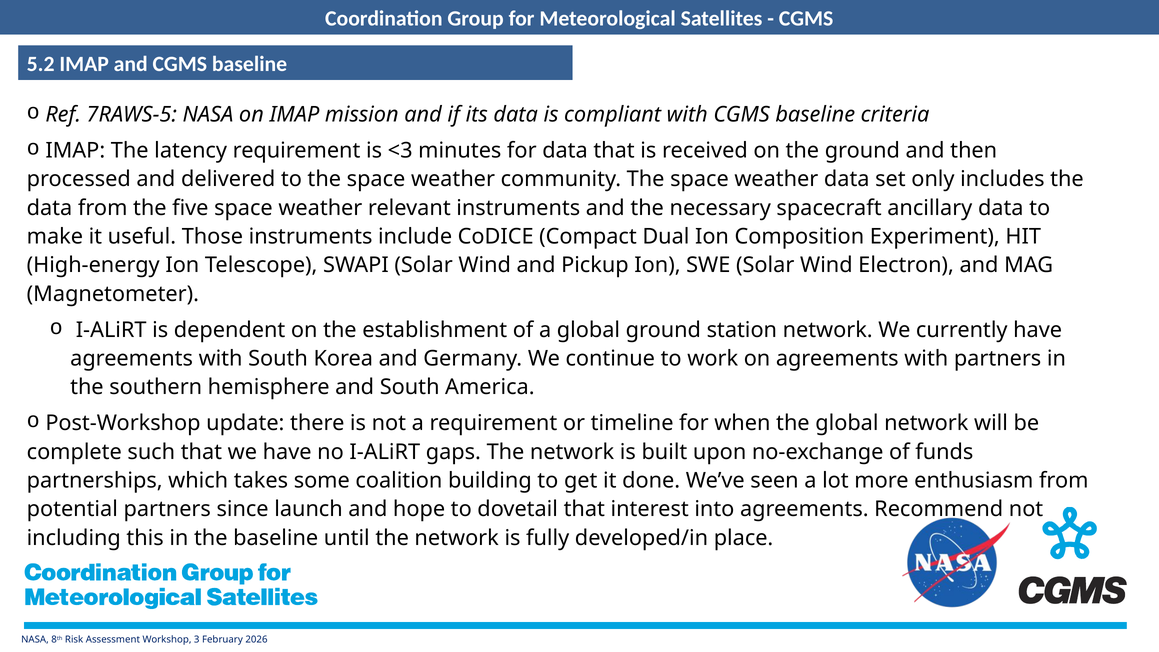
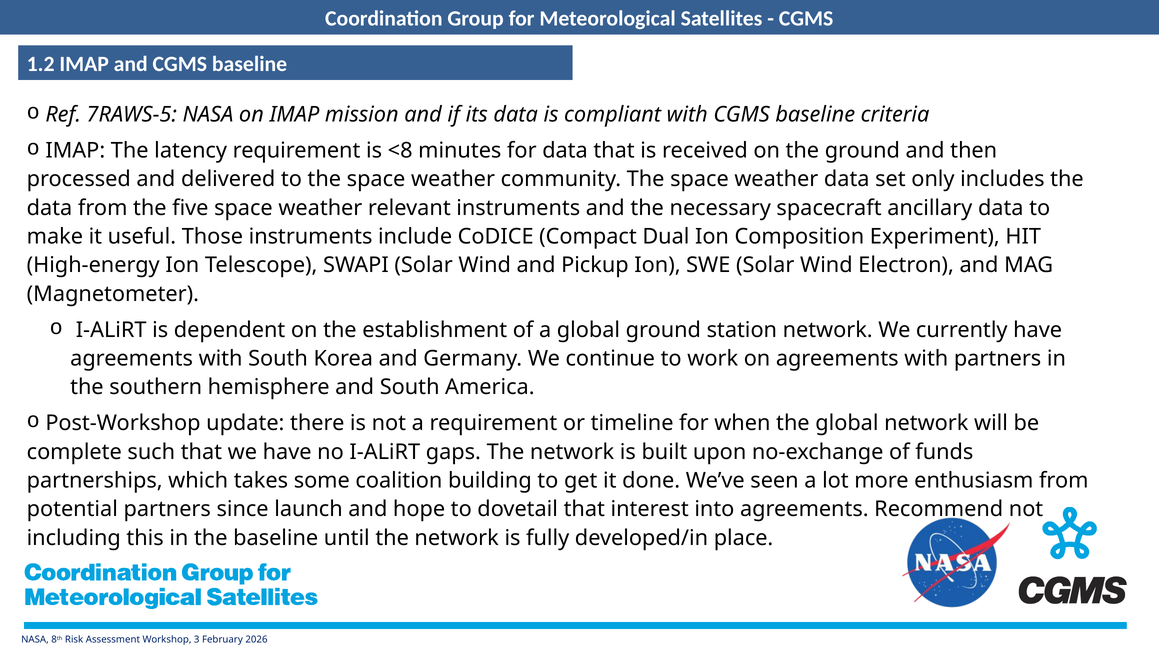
5.2: 5.2 -> 1.2 (41, 64)
<3: <3 -> <8 (400, 151)
